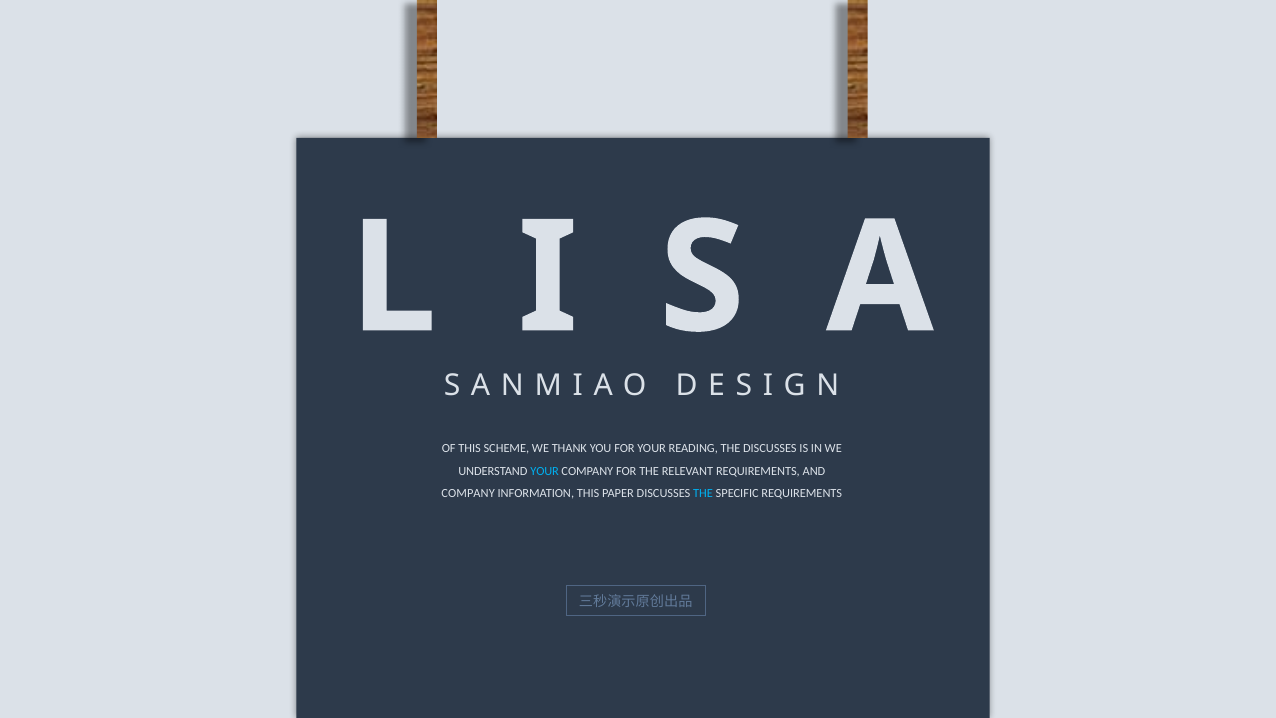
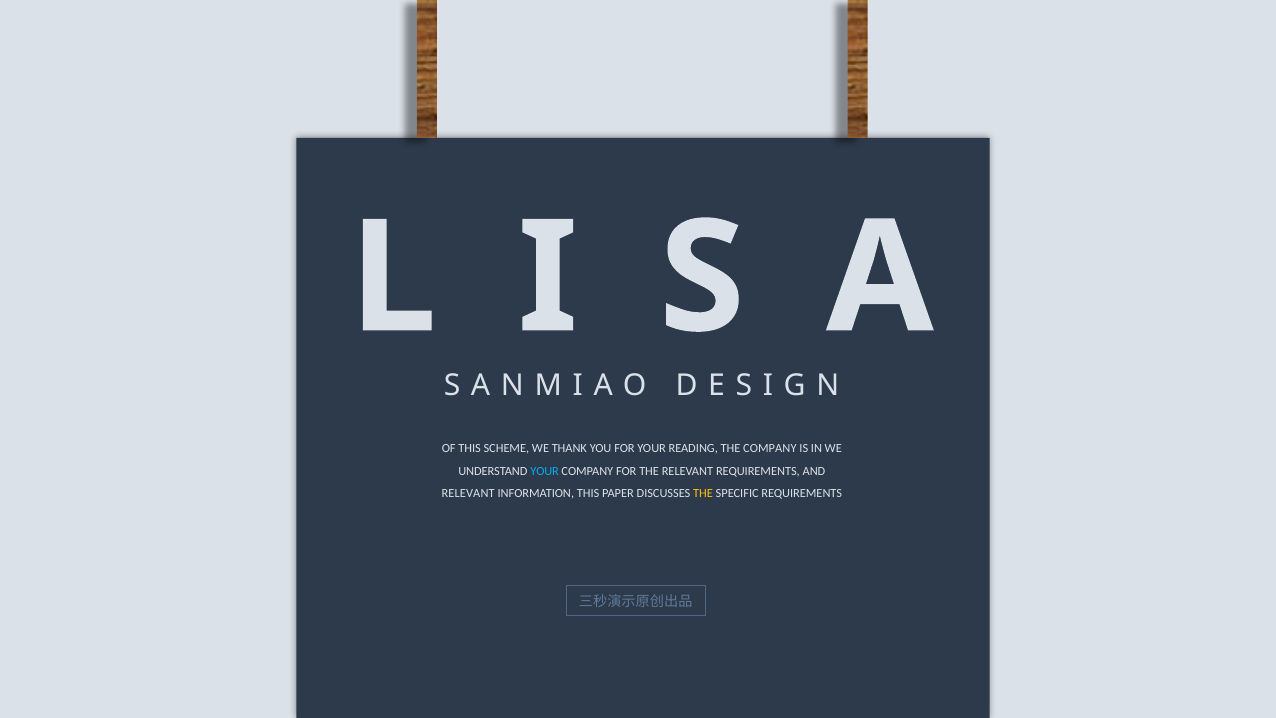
THE DISCUSSES: DISCUSSES -> COMPANY (770, 449)
COMPANY: COMPANY -> RELEVANT (468, 493)
THE colour: light blue -> yellow (703, 493)
